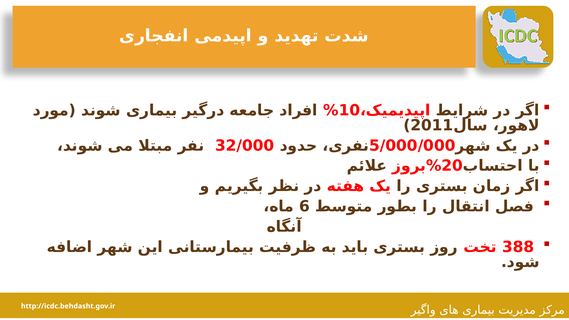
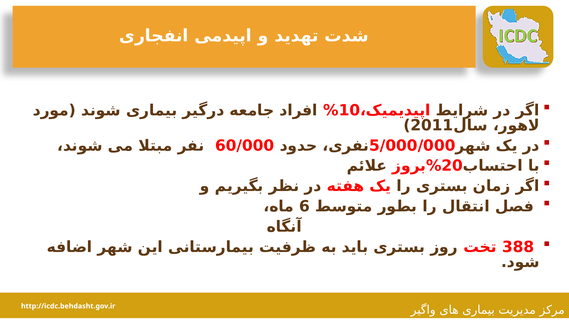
32/000: 32/000 -> 60/000 (245, 146)
